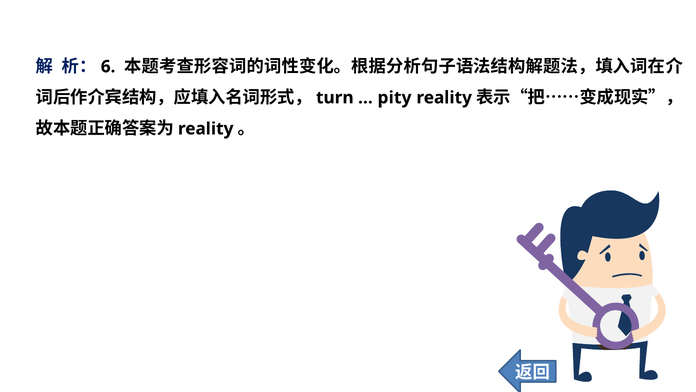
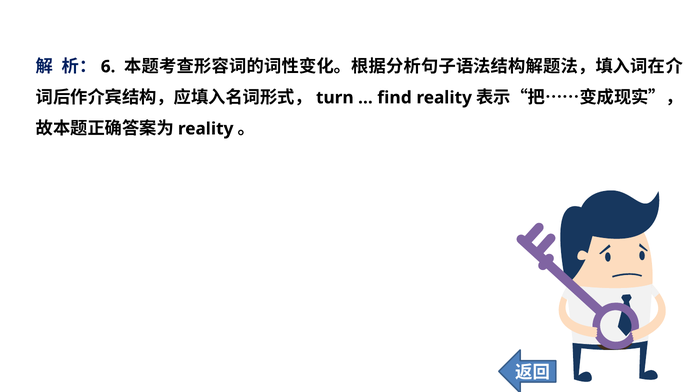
pity: pity -> find (395, 98)
